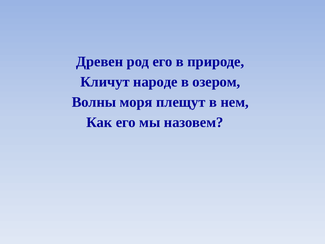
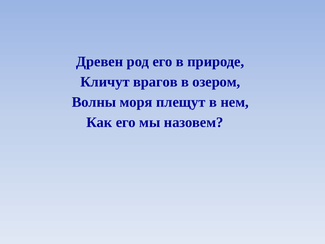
народе: народе -> врагов (155, 82)
